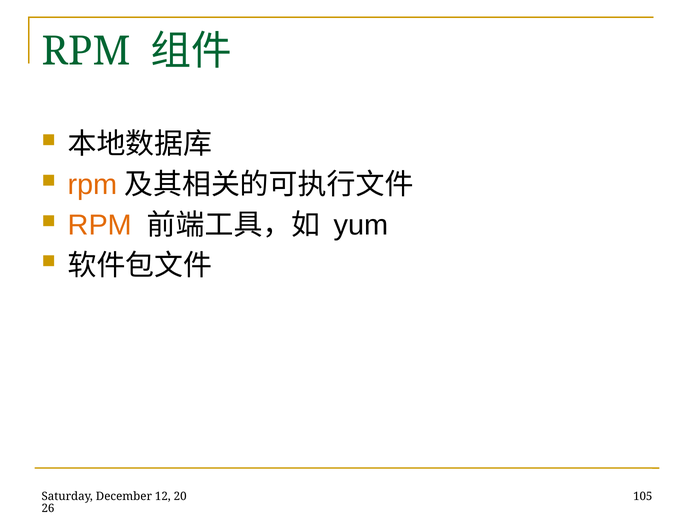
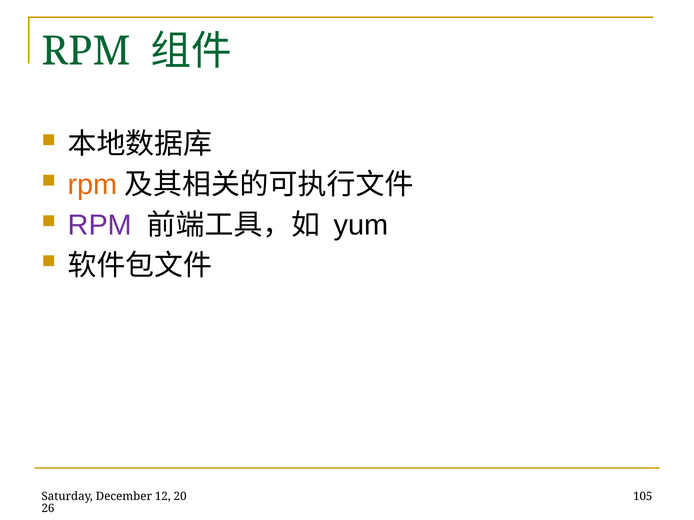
RPM colour: orange -> purple (100, 225)
